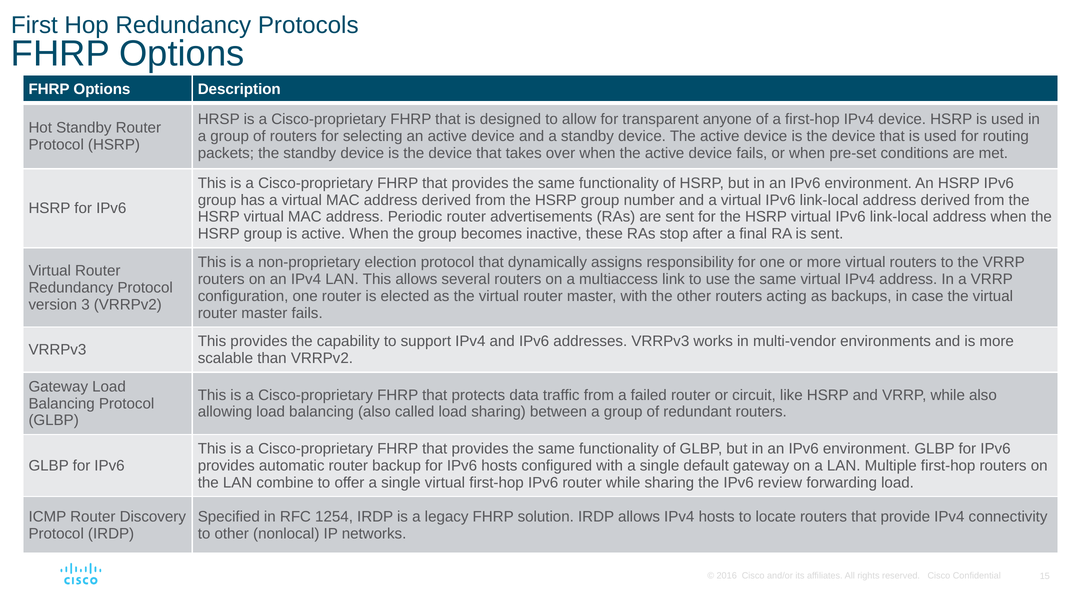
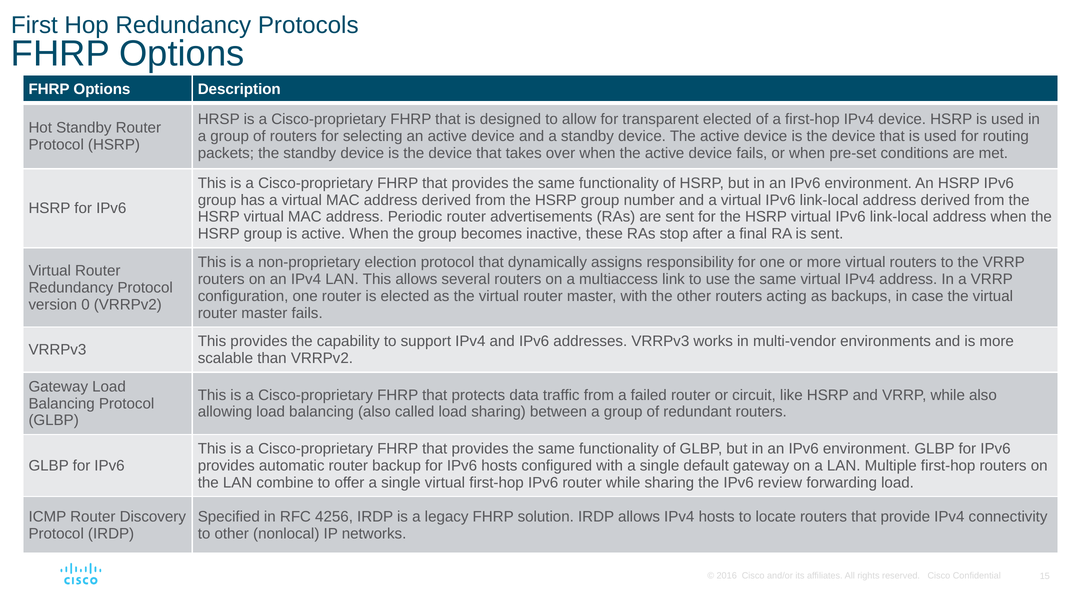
transparent anyone: anyone -> elected (727, 119)
3: 3 -> 0 (85, 304)
1254: 1254 -> 4256 (334, 516)
